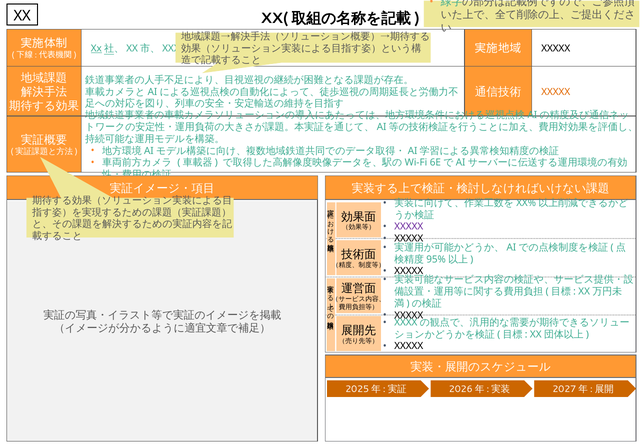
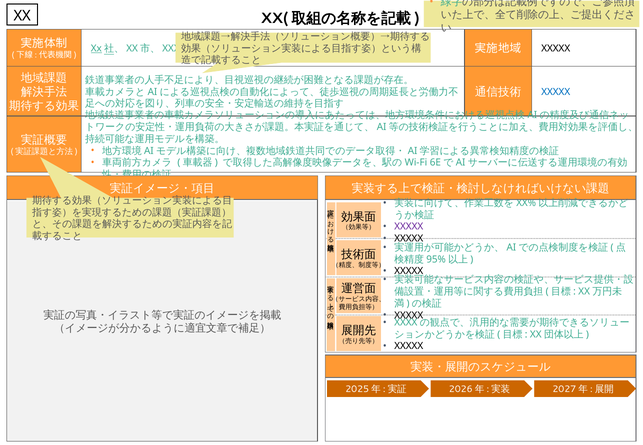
XXXXX colour: orange -> blue (556, 92)
